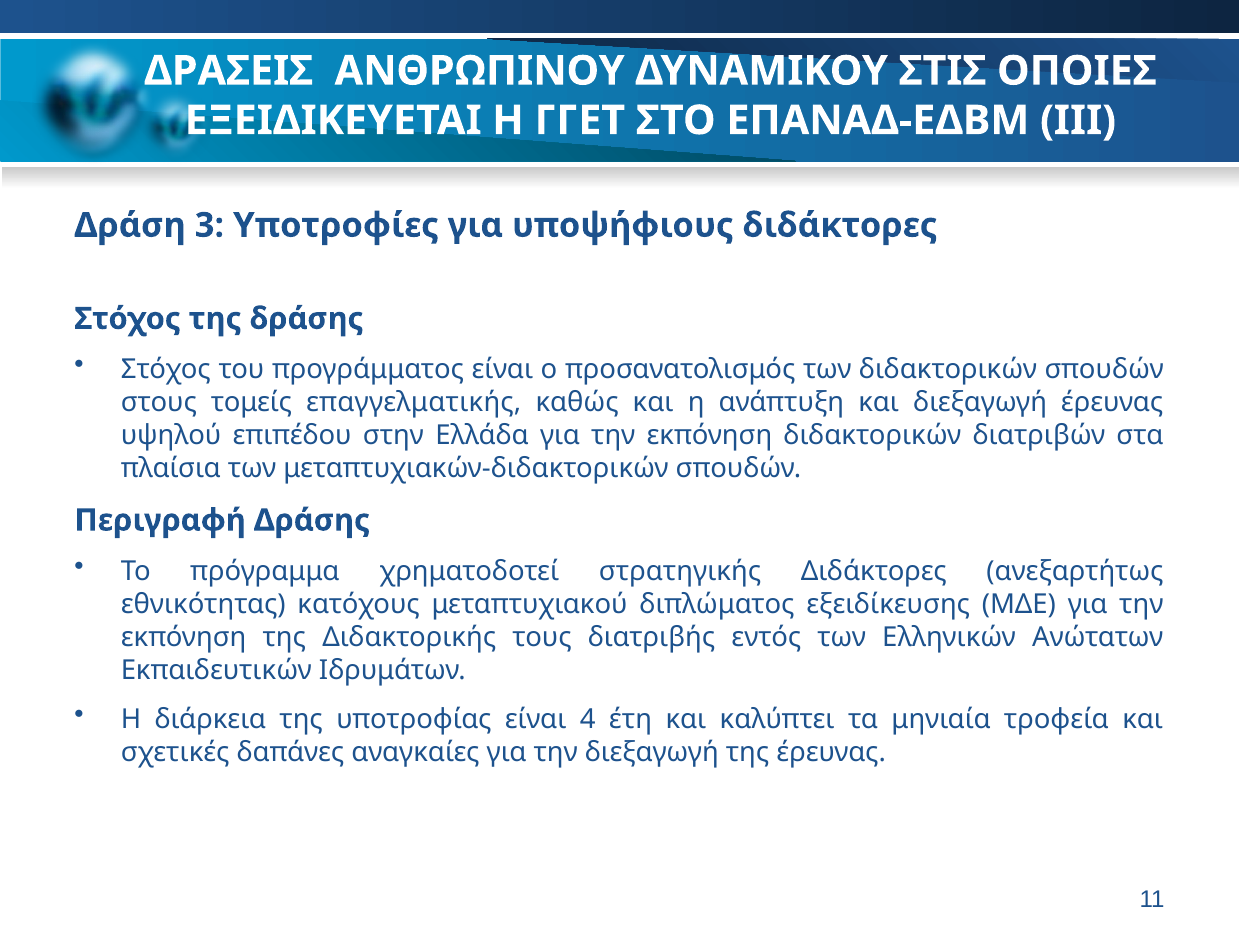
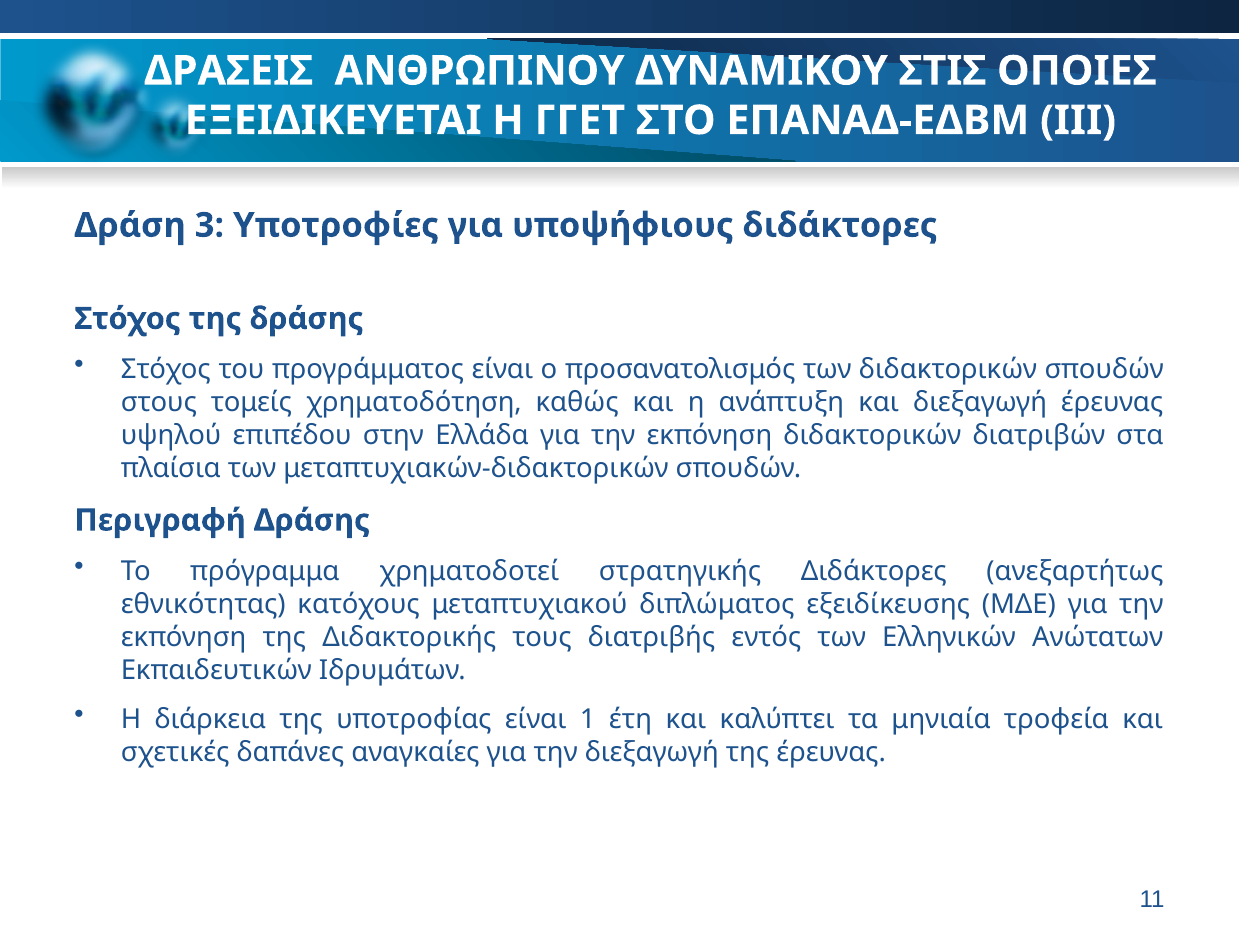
επαγγελματικής: επαγγελματικής -> χρηματοδότηση (414, 403)
4: 4 -> 1 (588, 719)
